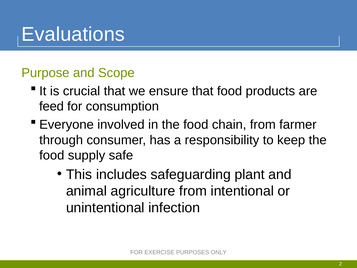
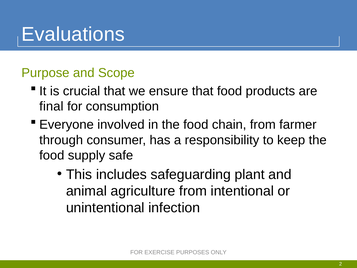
feed: feed -> final (51, 106)
